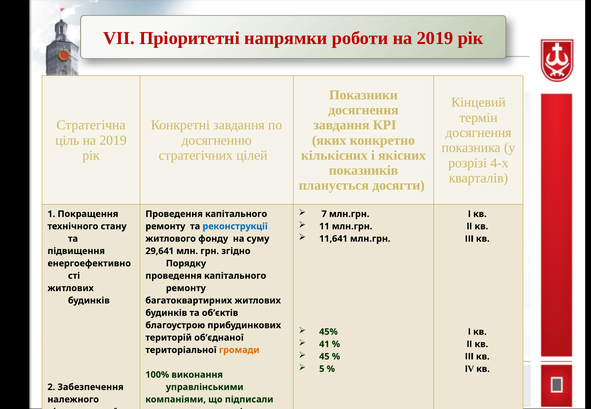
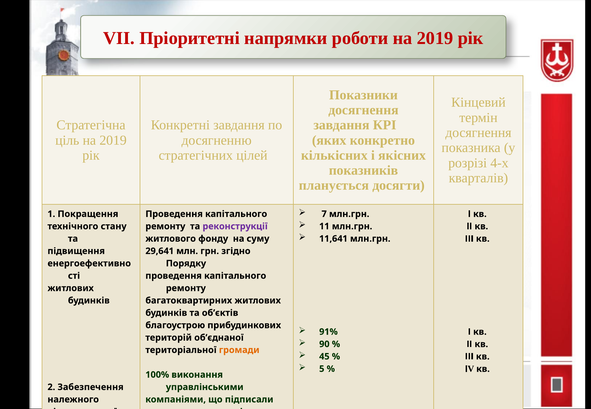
реконструкції colour: blue -> purple (235, 226)
45%: 45% -> 91% (328, 332)
41: 41 -> 90 (324, 344)
